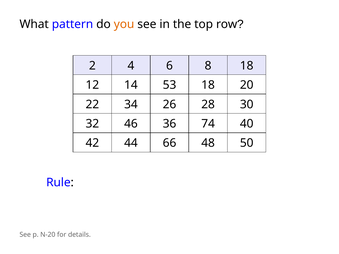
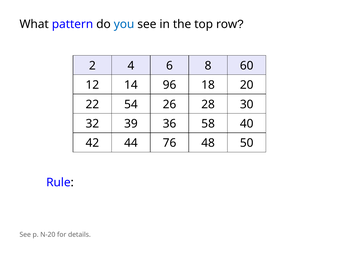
you colour: orange -> blue (124, 24)
8 18: 18 -> 60 (247, 66)
53: 53 -> 96 (170, 85)
34: 34 -> 54 (131, 104)
46: 46 -> 39 (131, 124)
74: 74 -> 58 (208, 124)
66: 66 -> 76 (170, 143)
